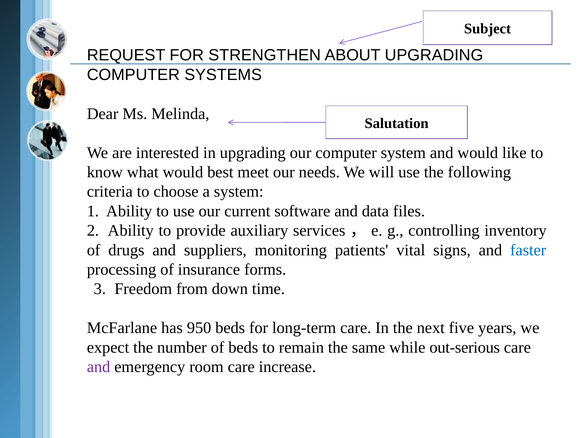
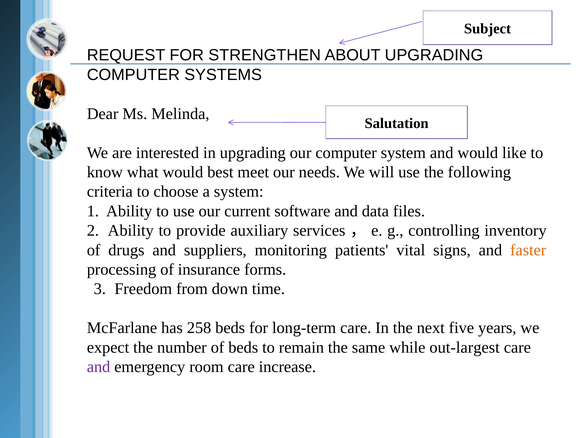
faster colour: blue -> orange (528, 250)
950: 950 -> 258 (199, 328)
out-serious: out-serious -> out-largest (465, 347)
